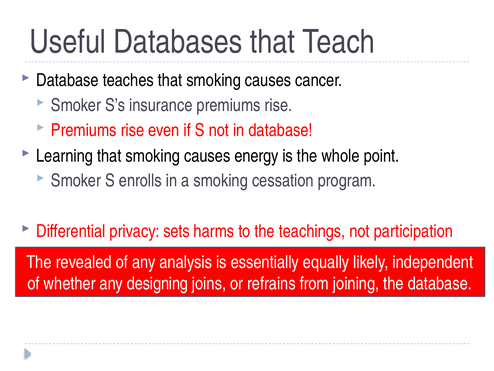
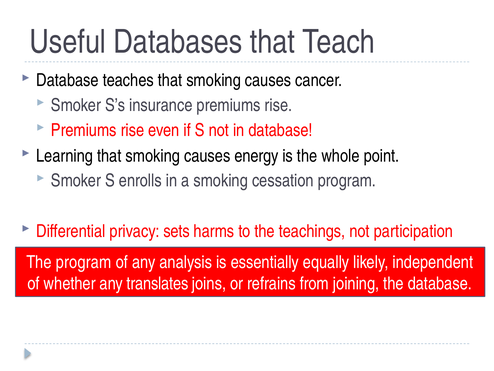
The revealed: revealed -> program (84, 262)
designing: designing -> translates (158, 283)
